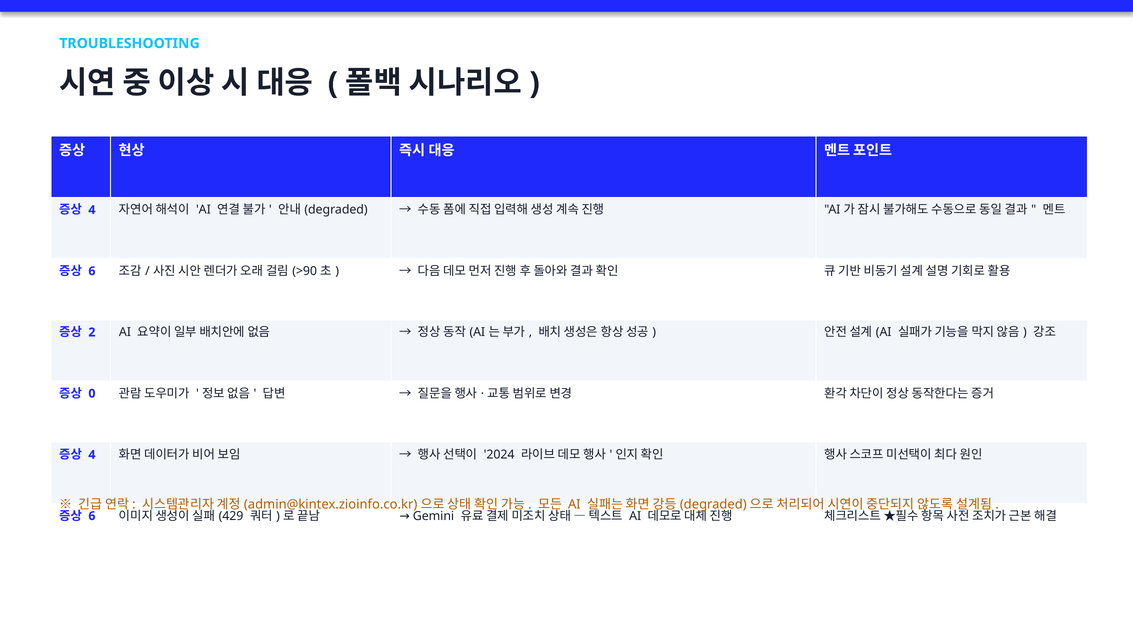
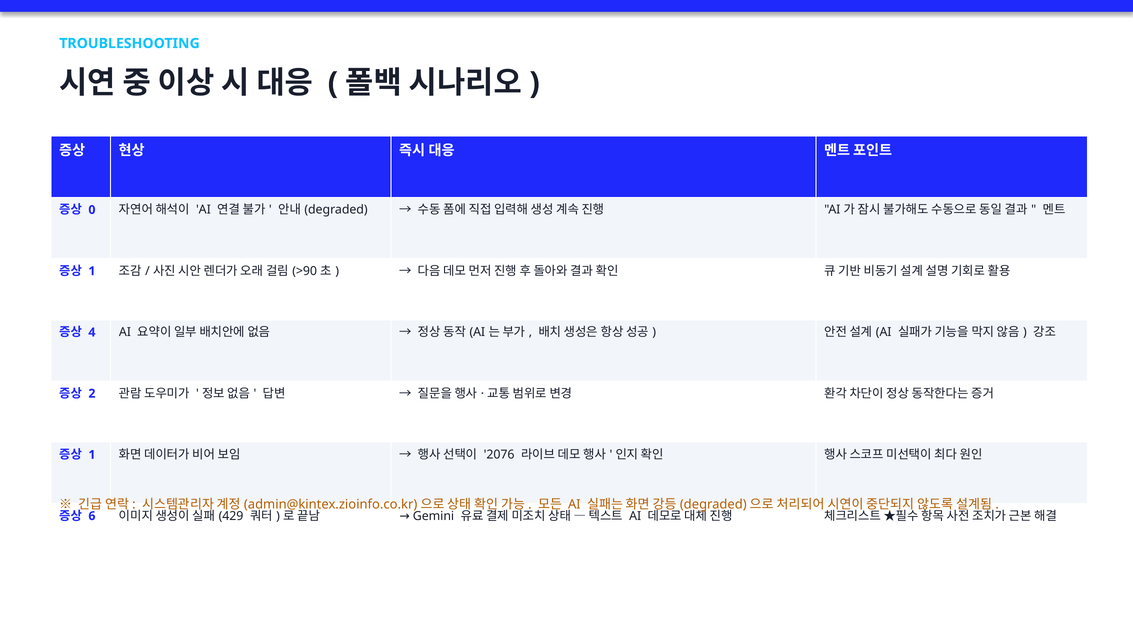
4: 4 -> 0 (92, 210)
6: 6 -> 1 (92, 271)
2: 2 -> 4 (92, 332)
0: 0 -> 2 (92, 393)
4: 4 -> 1 (92, 454)
2024: 2024 -> 2076 (499, 454)
